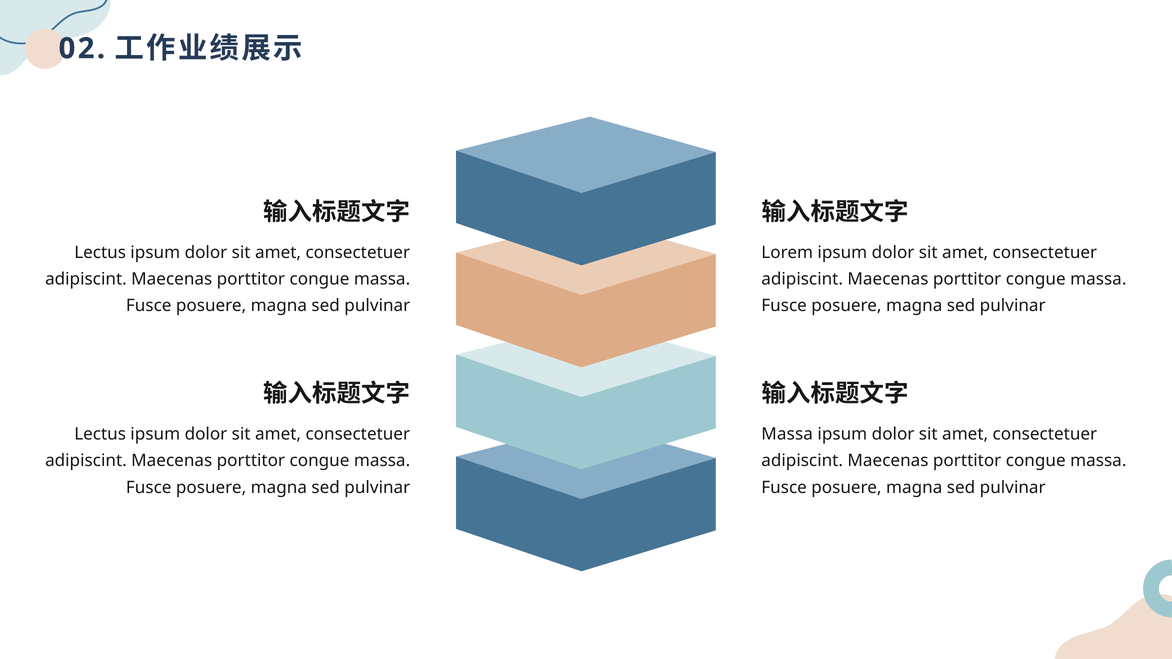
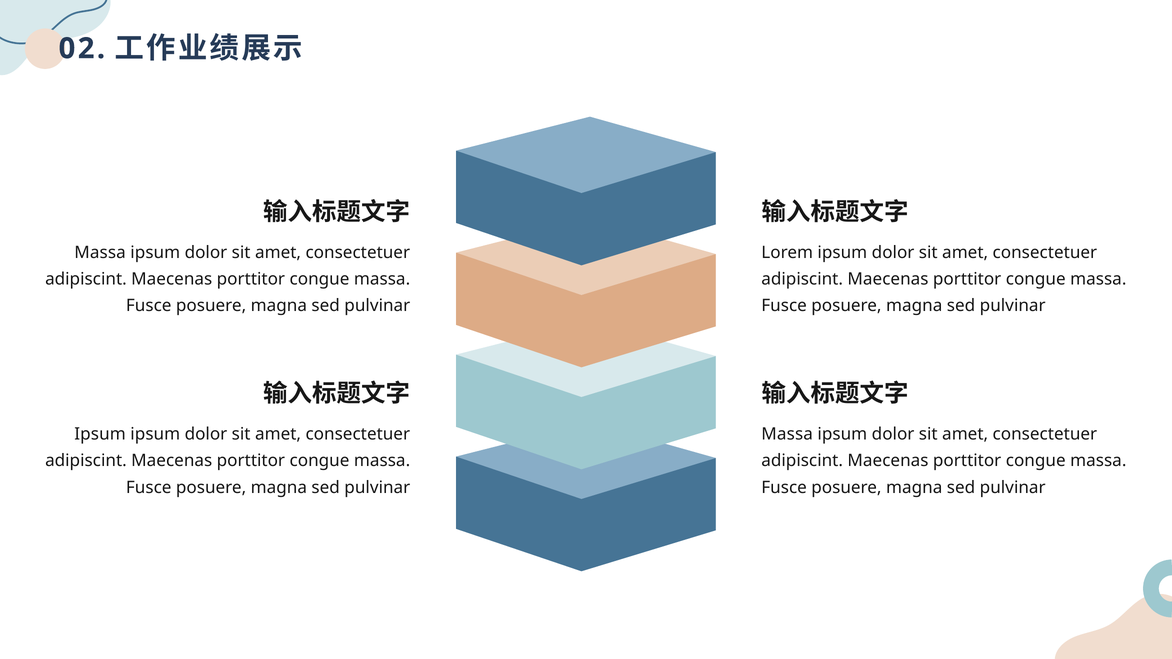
Lectus: Lectus -> Massa (100, 253)
Lectus: Lectus -> Ipsum (100, 434)
